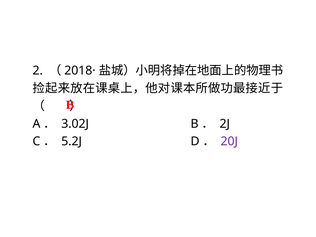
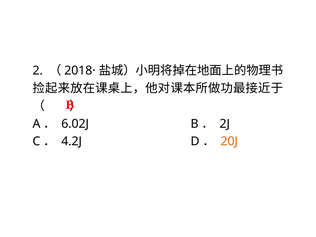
3.02J: 3.02J -> 6.02J (75, 124)
5.2J: 5.2J -> 4.2J (72, 141)
20J colour: purple -> orange (229, 141)
